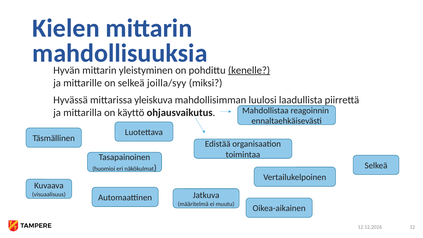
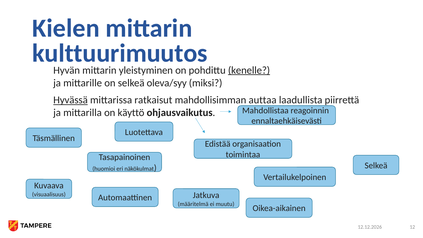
mahdollisuuksia: mahdollisuuksia -> kulttuurimuutos (120, 53)
joilla/syy: joilla/syy -> oleva/syy (167, 83)
Hyvässä underline: none -> present (71, 100)
yleiskuva: yleiskuva -> ratkaisut (153, 100)
luulosi: luulosi -> auttaa (263, 100)
